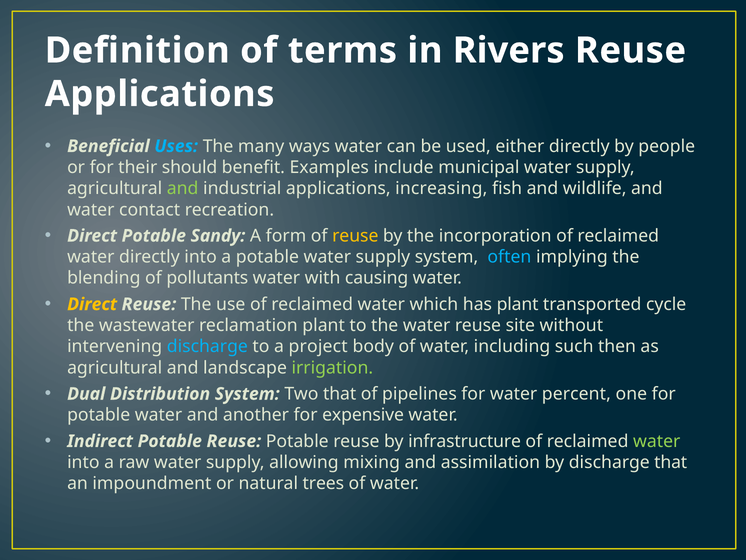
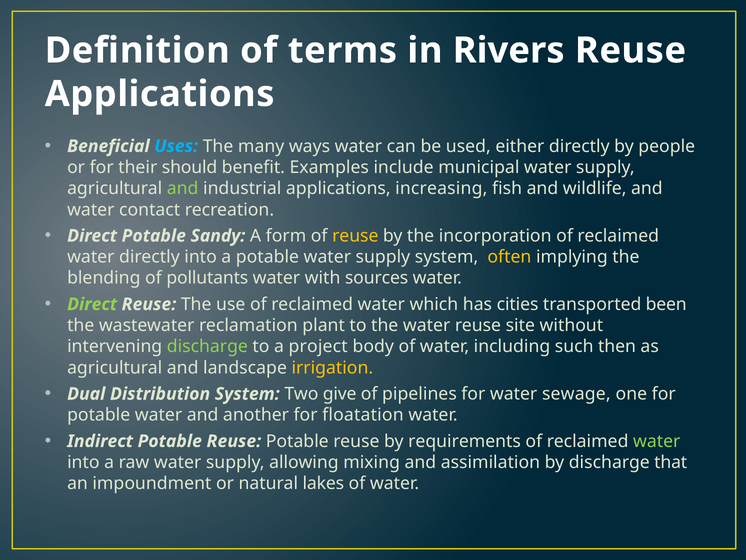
often colour: light blue -> yellow (509, 257)
causing: causing -> sources (377, 278)
Direct colour: yellow -> light green (92, 304)
has plant: plant -> cities (518, 304)
cycle: cycle -> been (666, 304)
discharge colour: light blue -> light green (207, 346)
irrigation colour: light green -> yellow (332, 367)
Two that: that -> give (340, 394)
percent: percent -> sewage (576, 394)
expensive: expensive -> floatation (363, 415)
infrastructure: infrastructure -> requirements (465, 441)
trees: trees -> lakes (323, 483)
